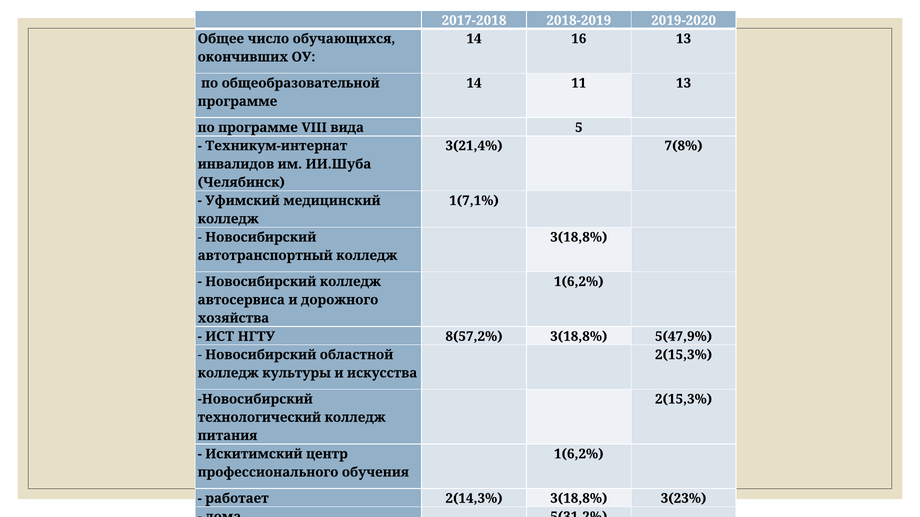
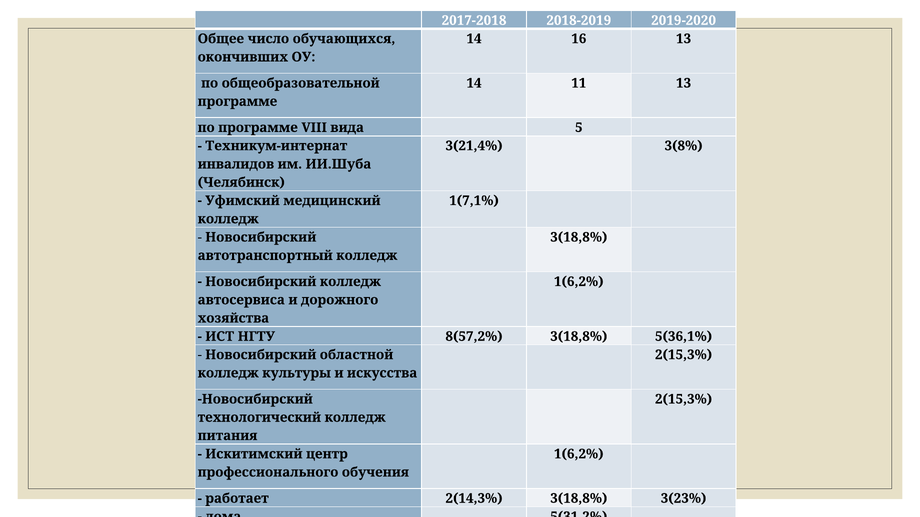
7(8%: 7(8% -> 3(8% (684, 146)
5(47,9%: 5(47,9% -> 5(36,1% (684, 337)
